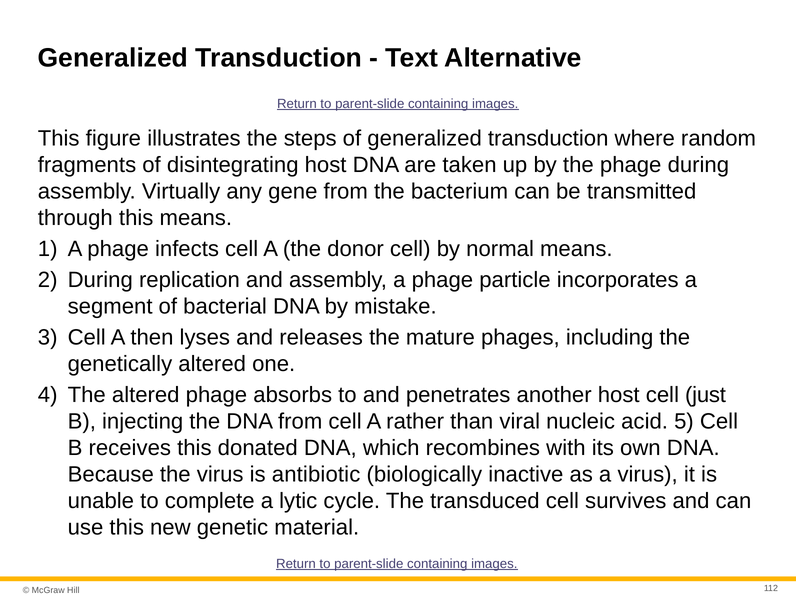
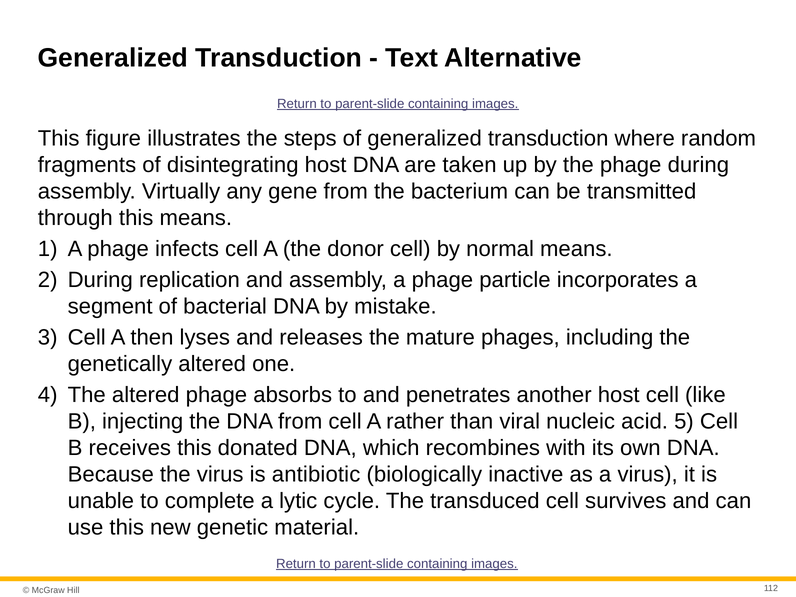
just: just -> like (705, 395)
